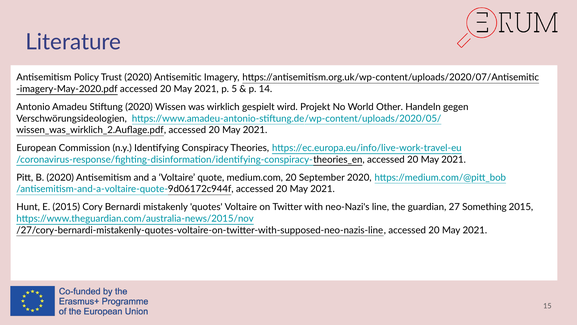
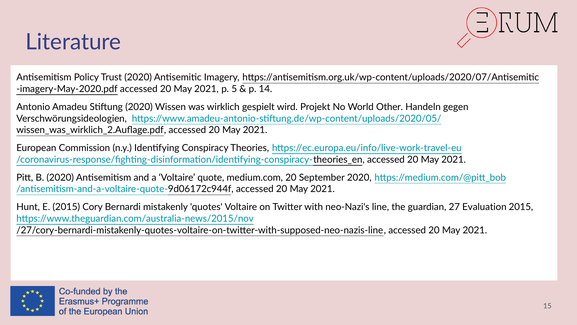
Something: Something -> Evaluation (484, 207)
